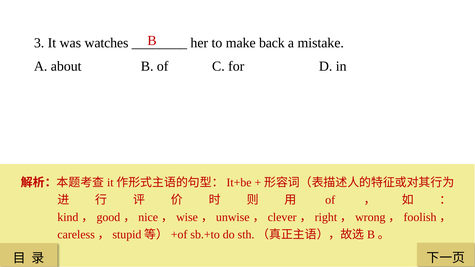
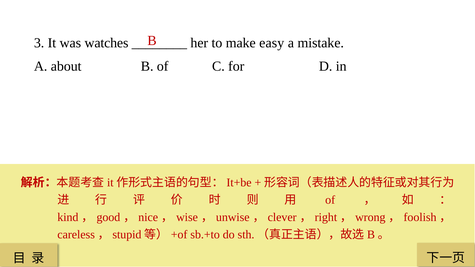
back: back -> easy (272, 43)
